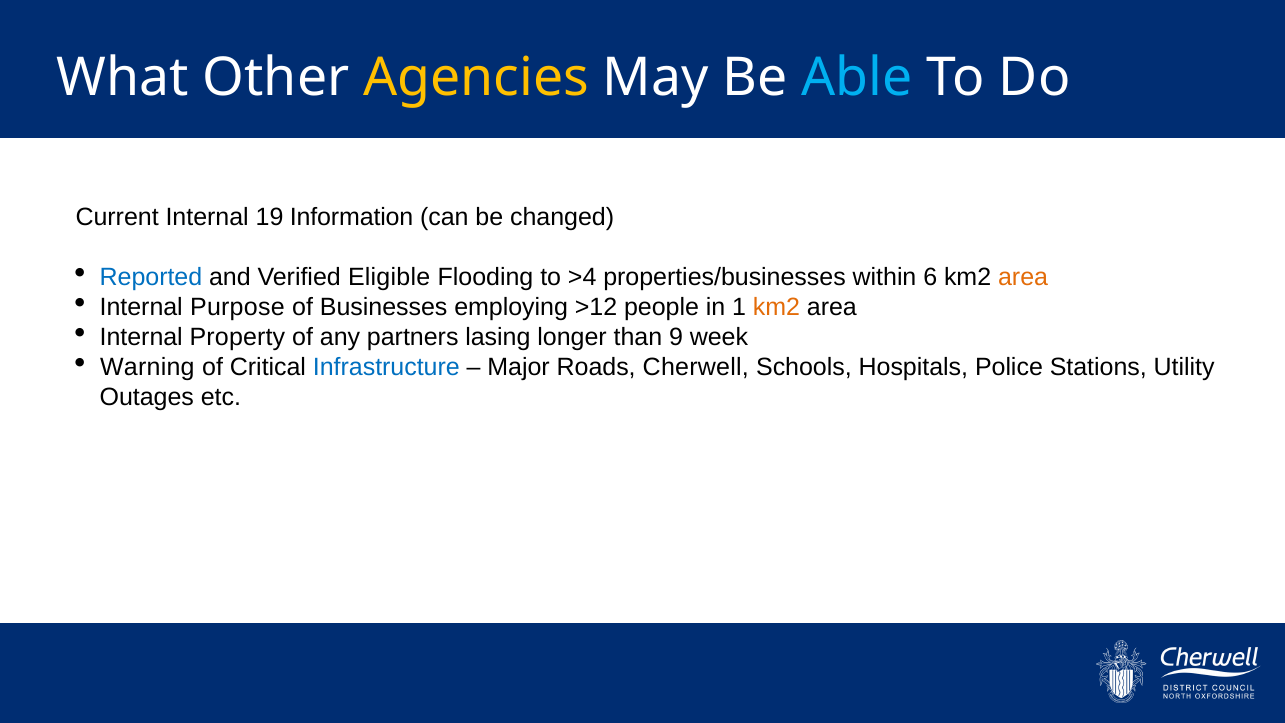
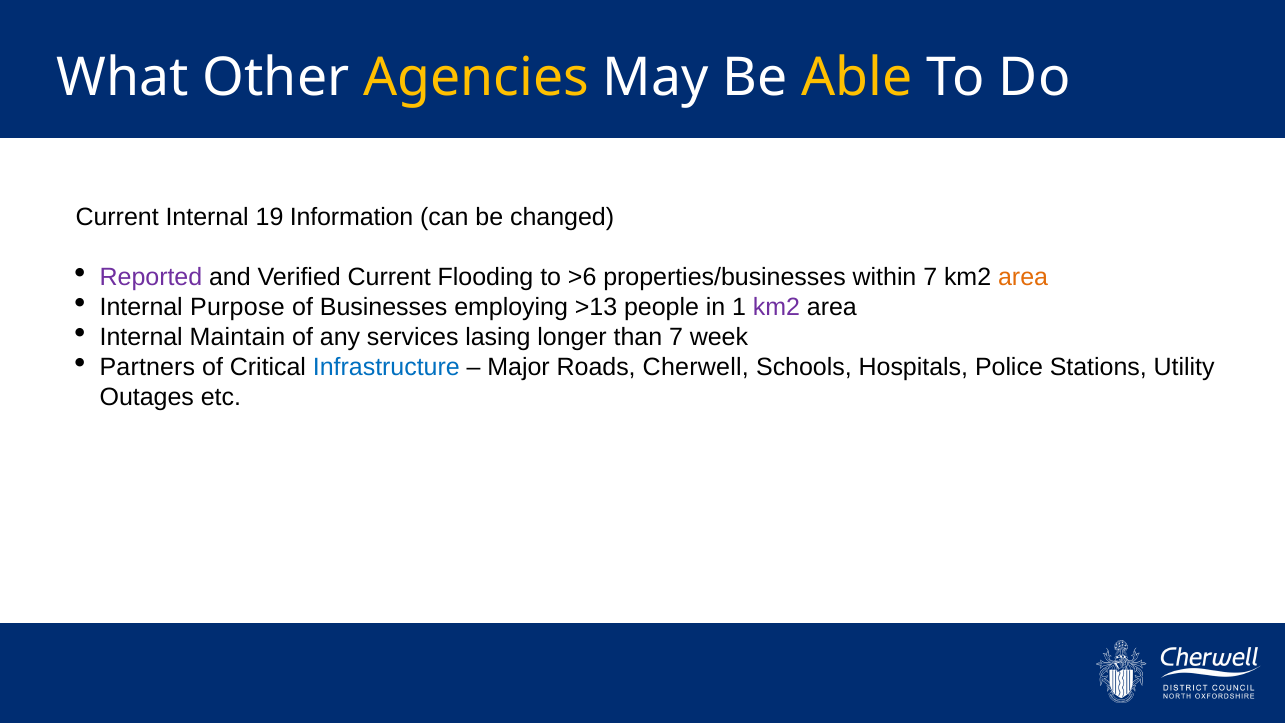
Able colour: light blue -> yellow (857, 78)
Reported colour: blue -> purple (151, 277)
Verified Eligible: Eligible -> Current (389, 277)
>4: >4 -> >6 (582, 277)
within 6: 6 -> 7 (930, 277)
>12: >12 -> >13 (596, 307)
km2 colour: orange -> purple (777, 307)
Property: Property -> Maintain (237, 337)
partners: partners -> services (413, 337)
than 9: 9 -> 7 (676, 337)
Warning: Warning -> Partners (147, 367)
